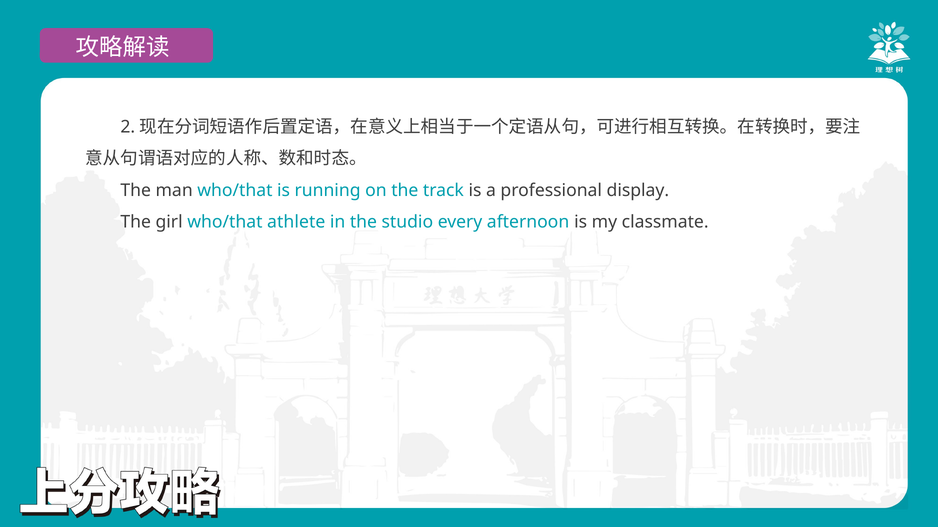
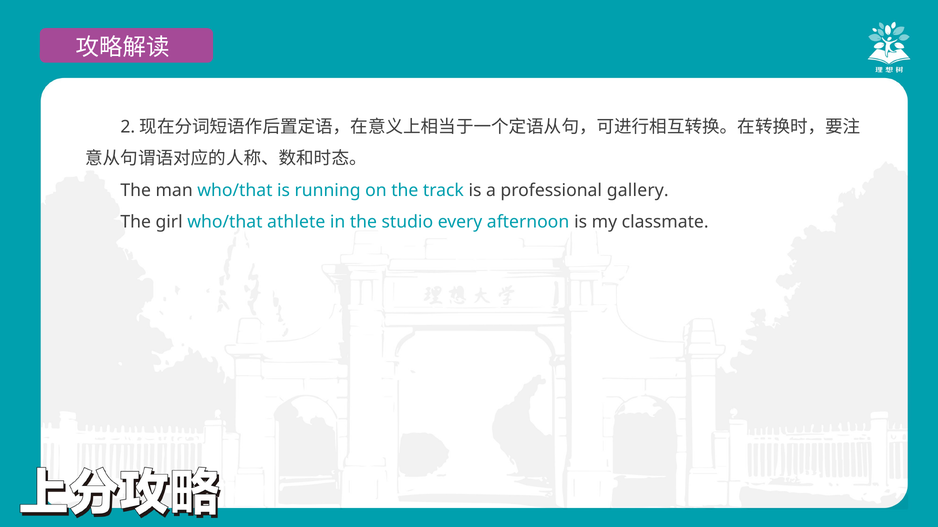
display: display -> gallery (638, 191)
